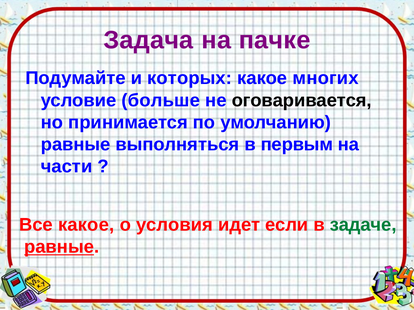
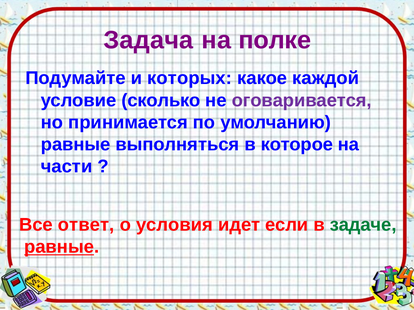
пачке: пачке -> полке (275, 40)
многих: многих -> каждой (326, 78)
больше: больше -> сколько (161, 100)
оговаривается colour: black -> purple (302, 100)
первым: первым -> которое (297, 145)
Все какое: какое -> ответ (86, 225)
